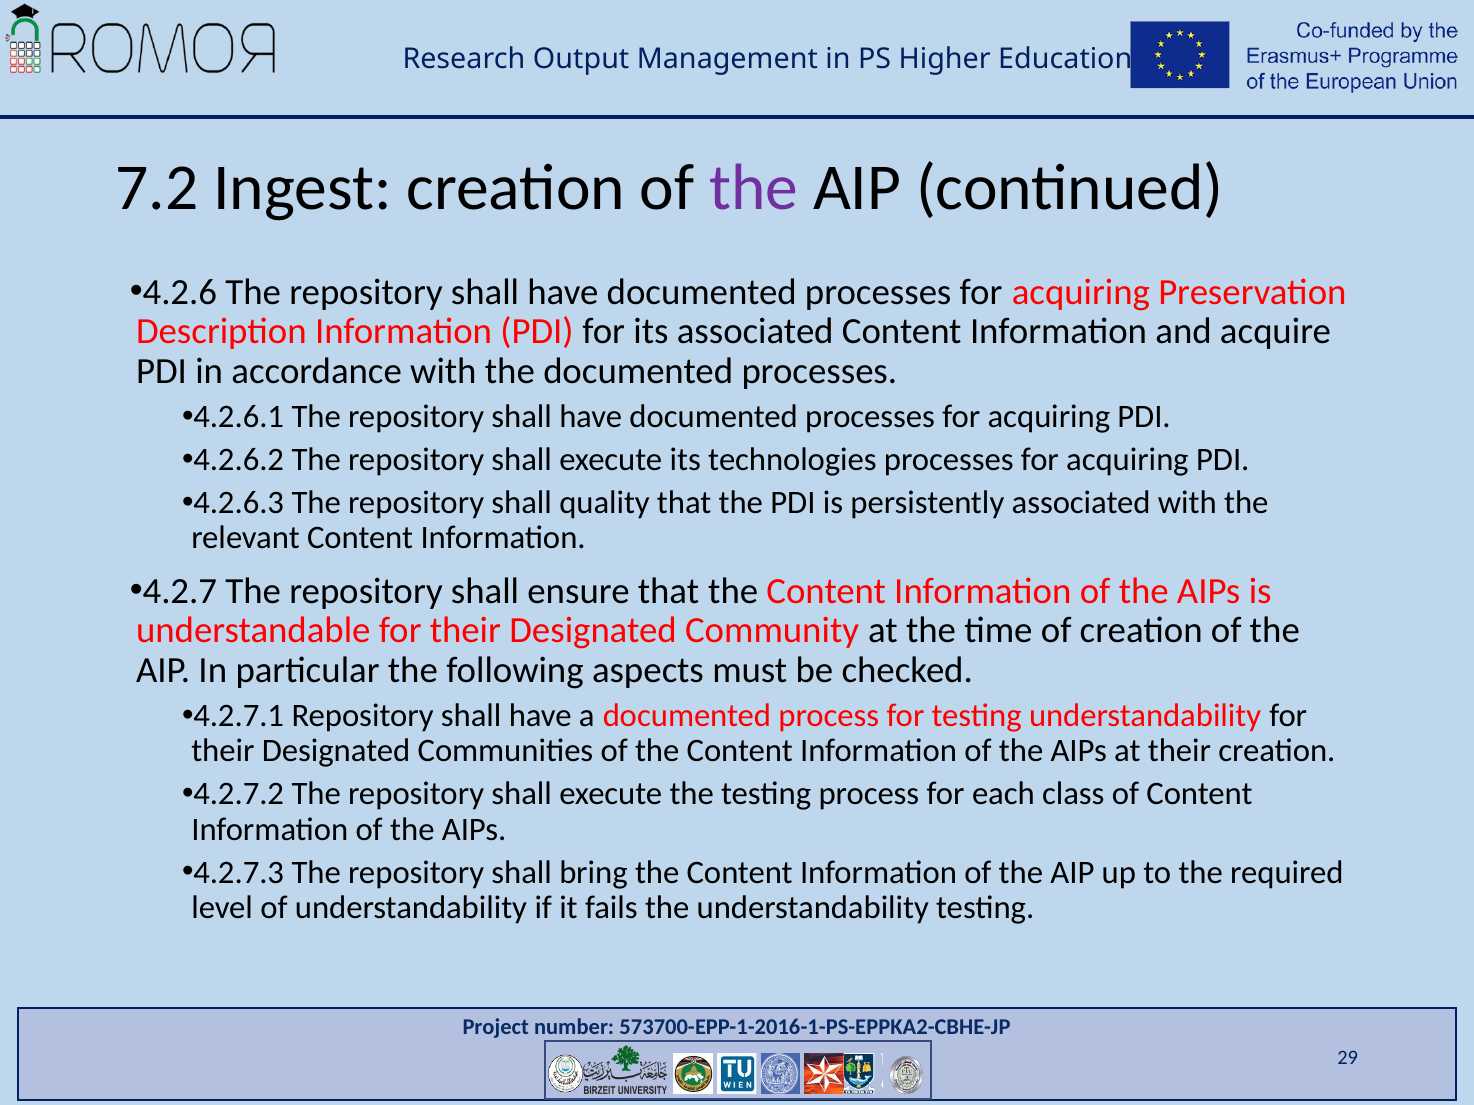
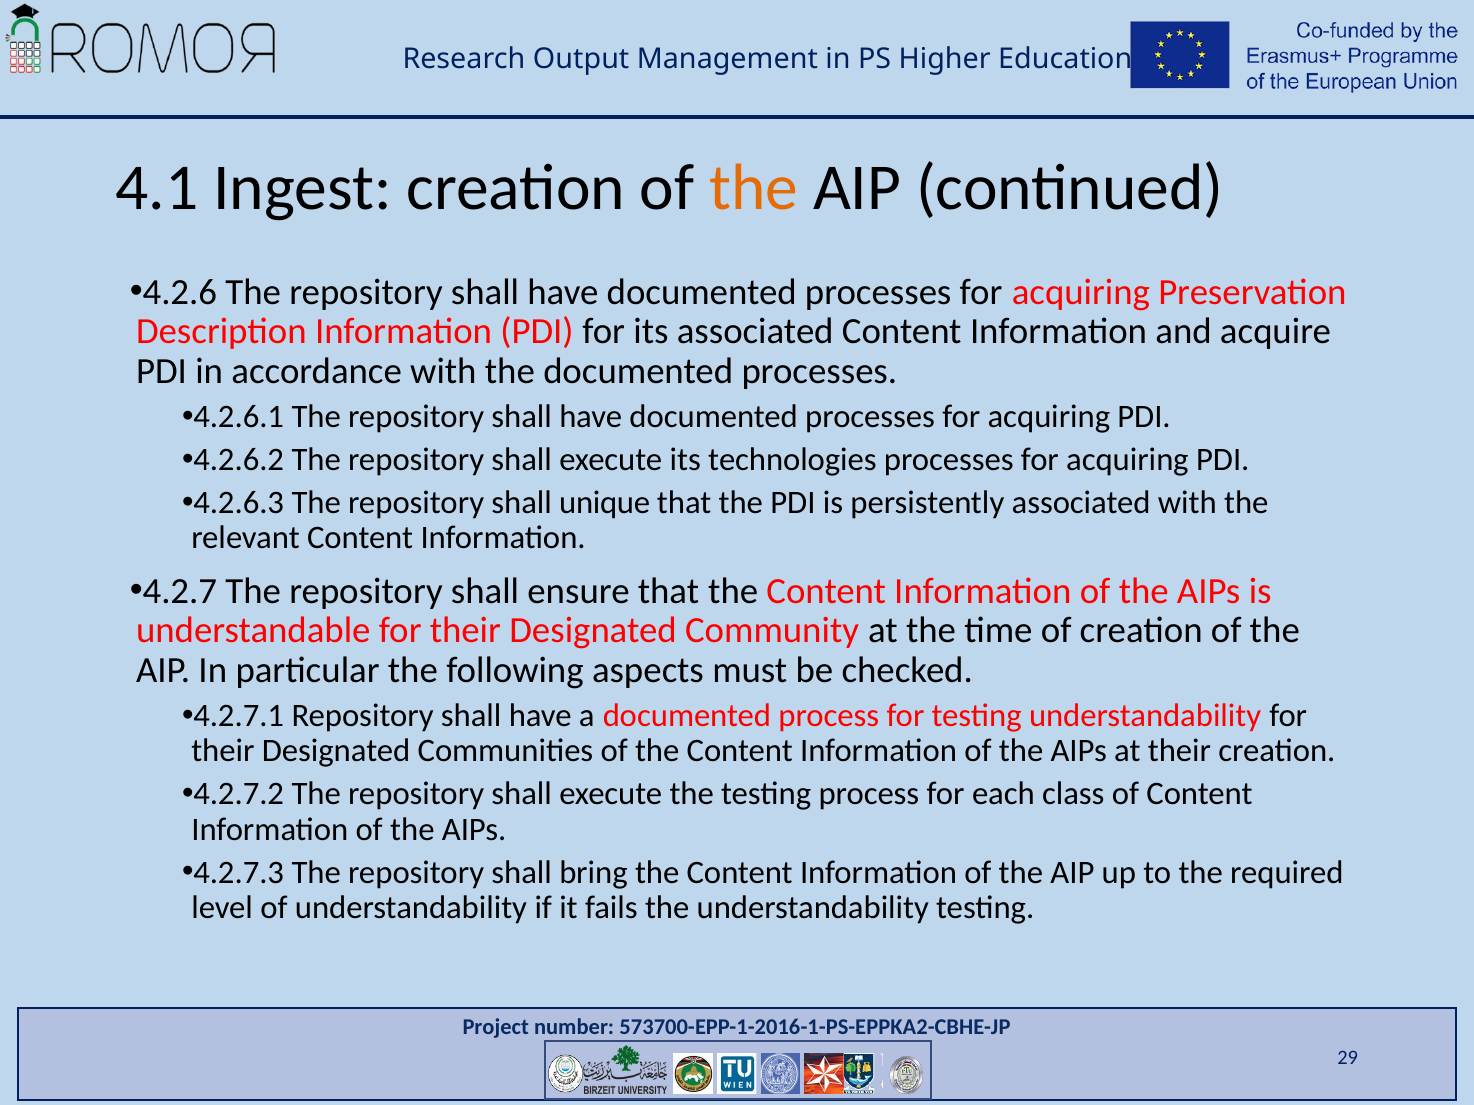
7.2: 7.2 -> 4.1 (157, 188)
the colour: purple -> orange (754, 188)
quality: quality -> unique (605, 503)
